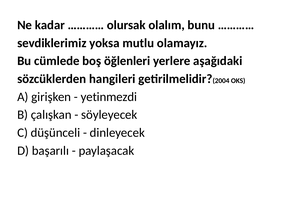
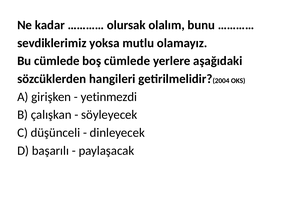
boş öğlenleri: öğlenleri -> cümlede (127, 61)
